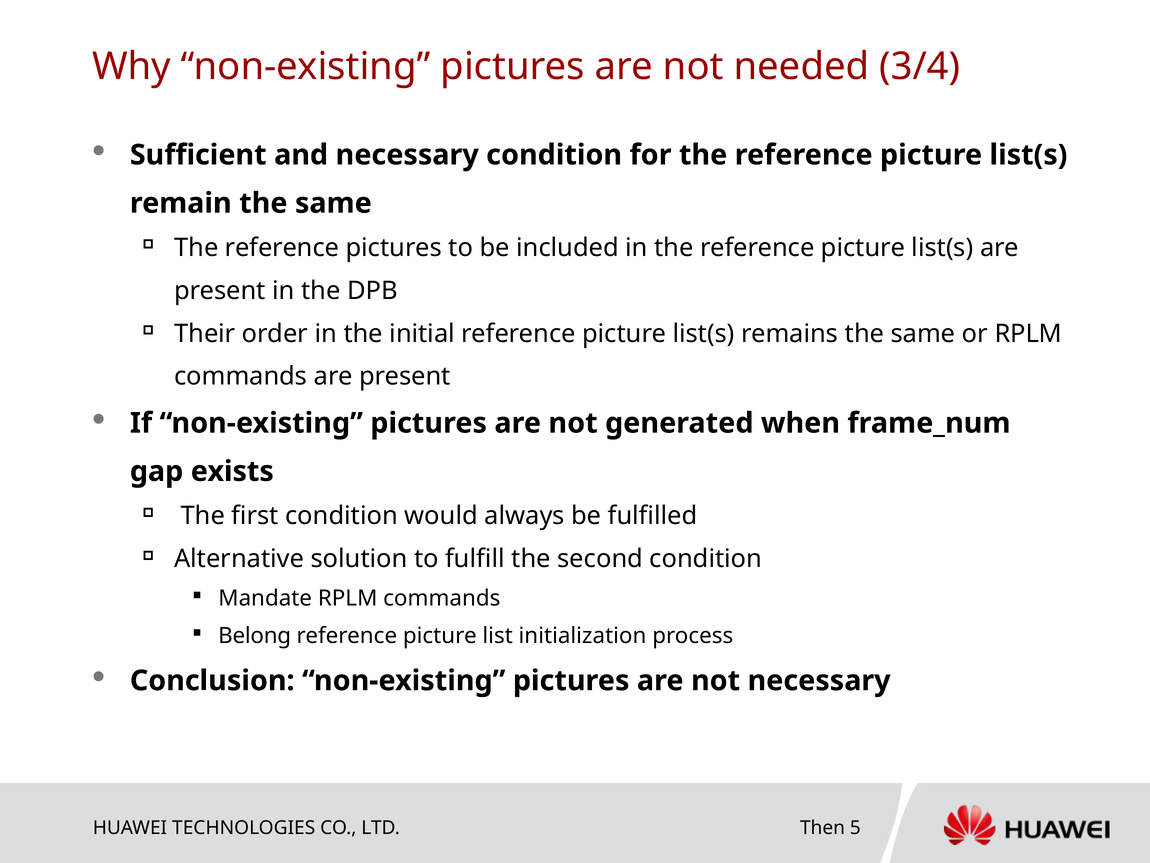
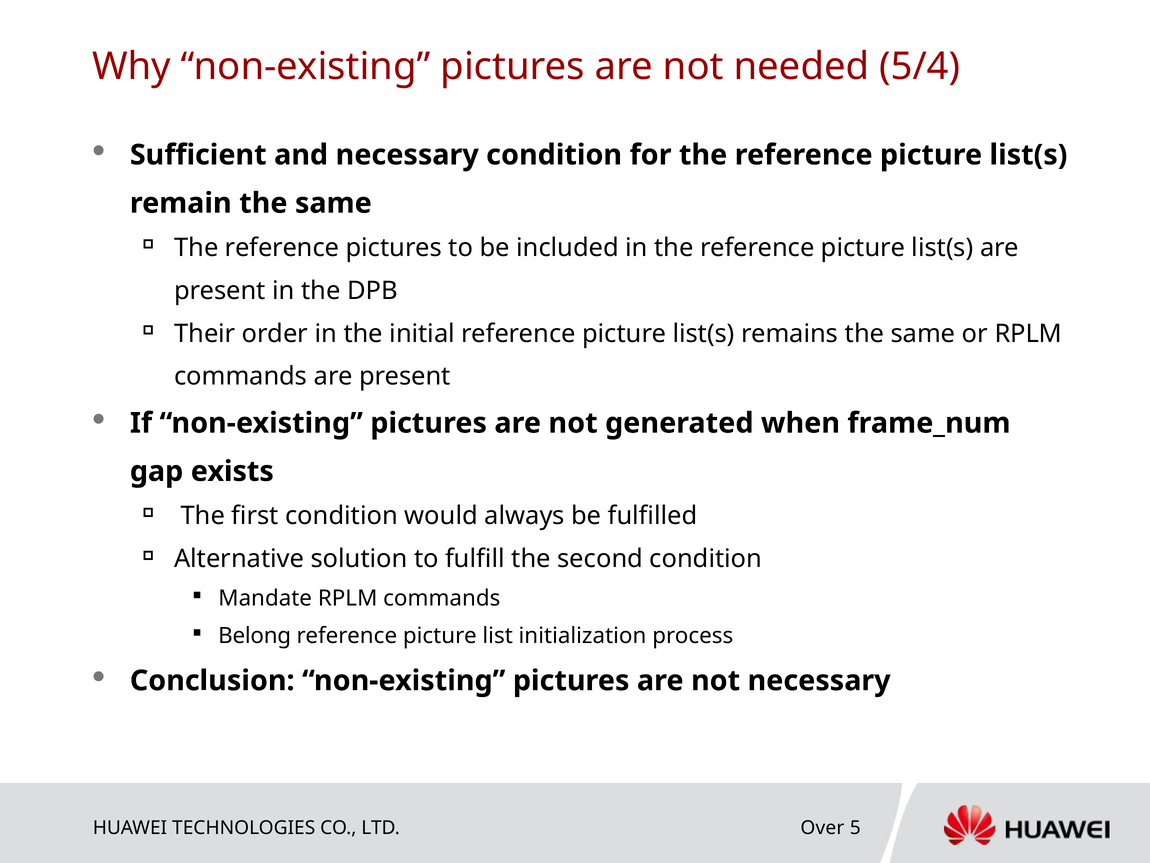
3/4: 3/4 -> 5/4 (920, 66)
Then: Then -> Over (822, 828)
